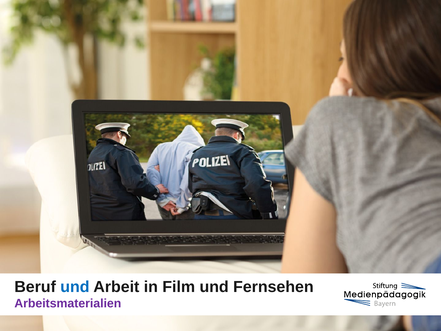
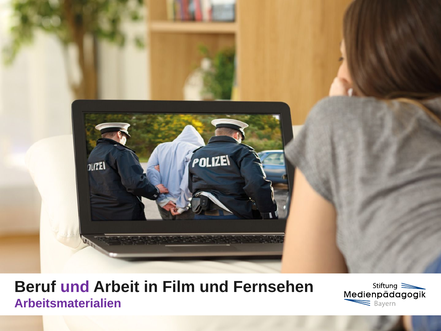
und colour: blue -> purple (75, 287)
